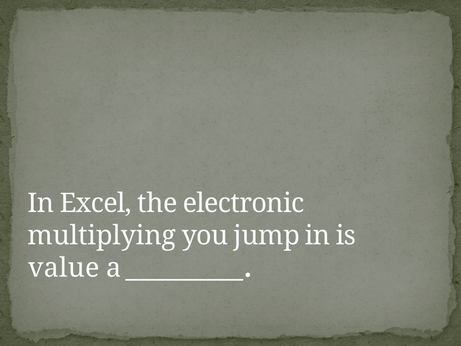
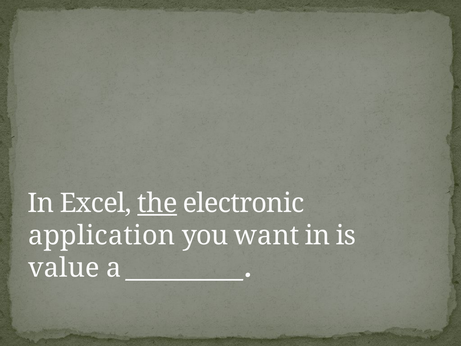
the underline: none -> present (157, 203)
multiplying: multiplying -> application (102, 235)
jump: jump -> want (267, 235)
